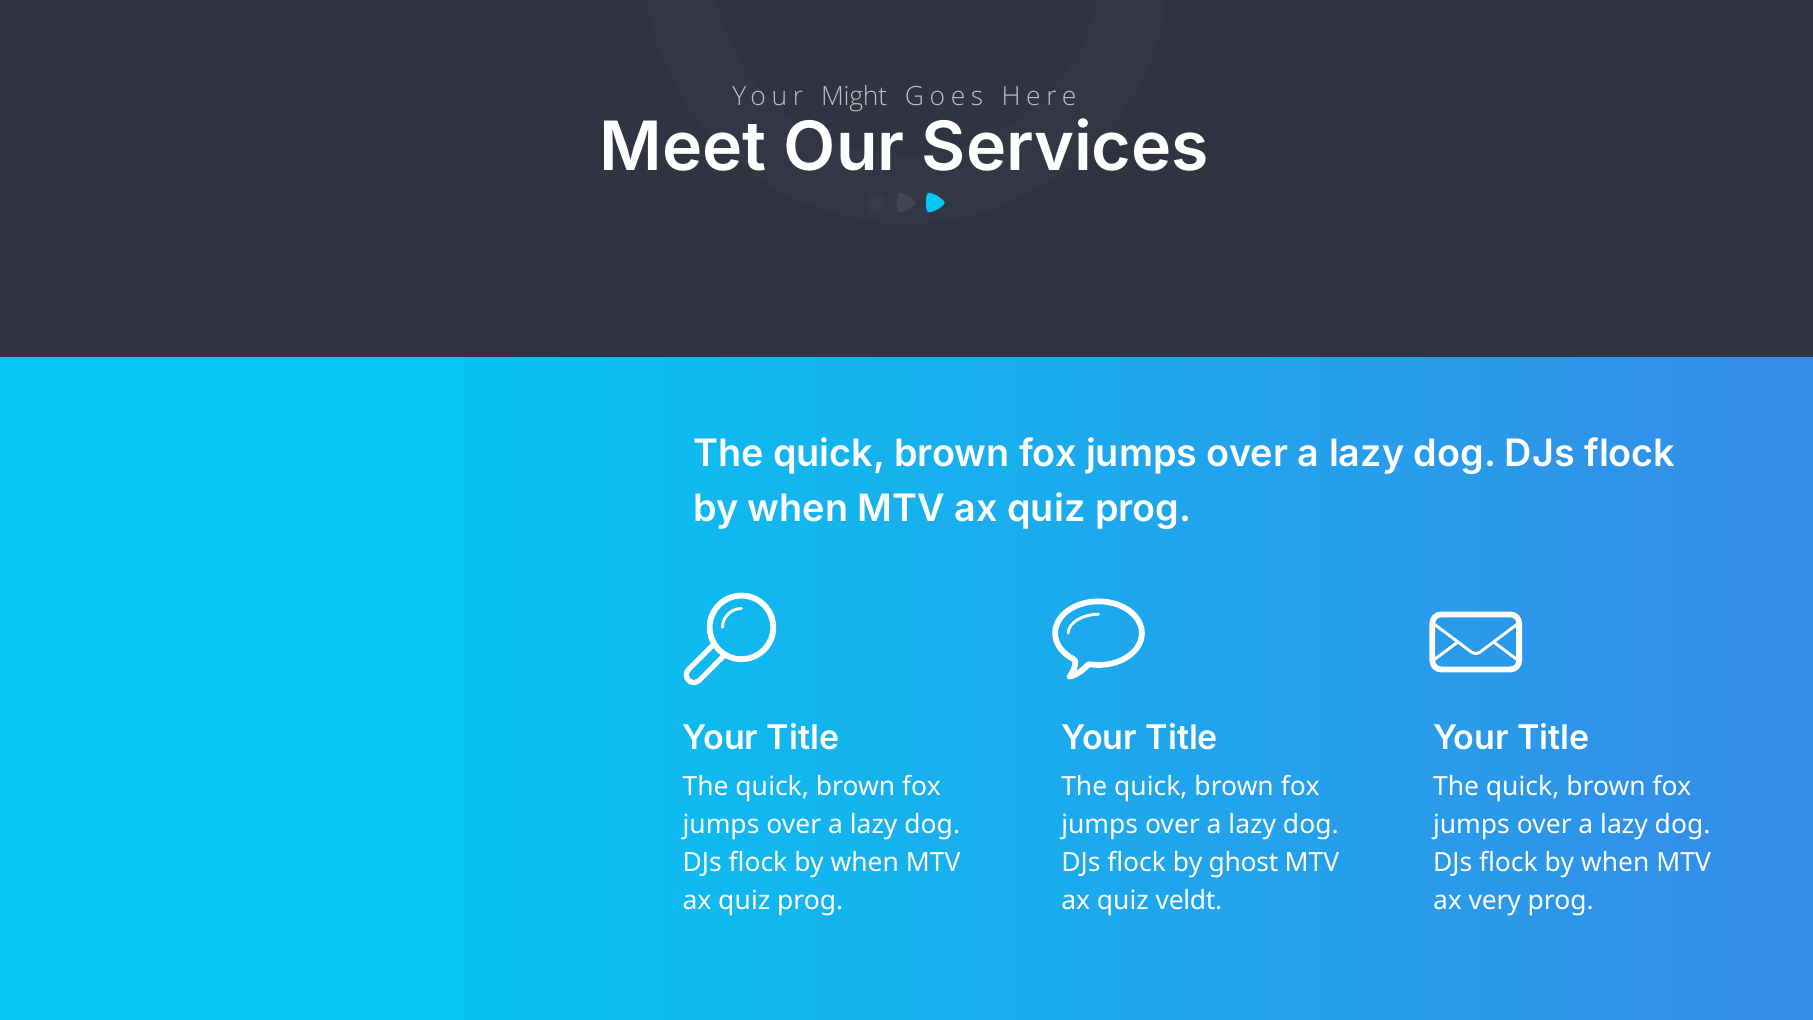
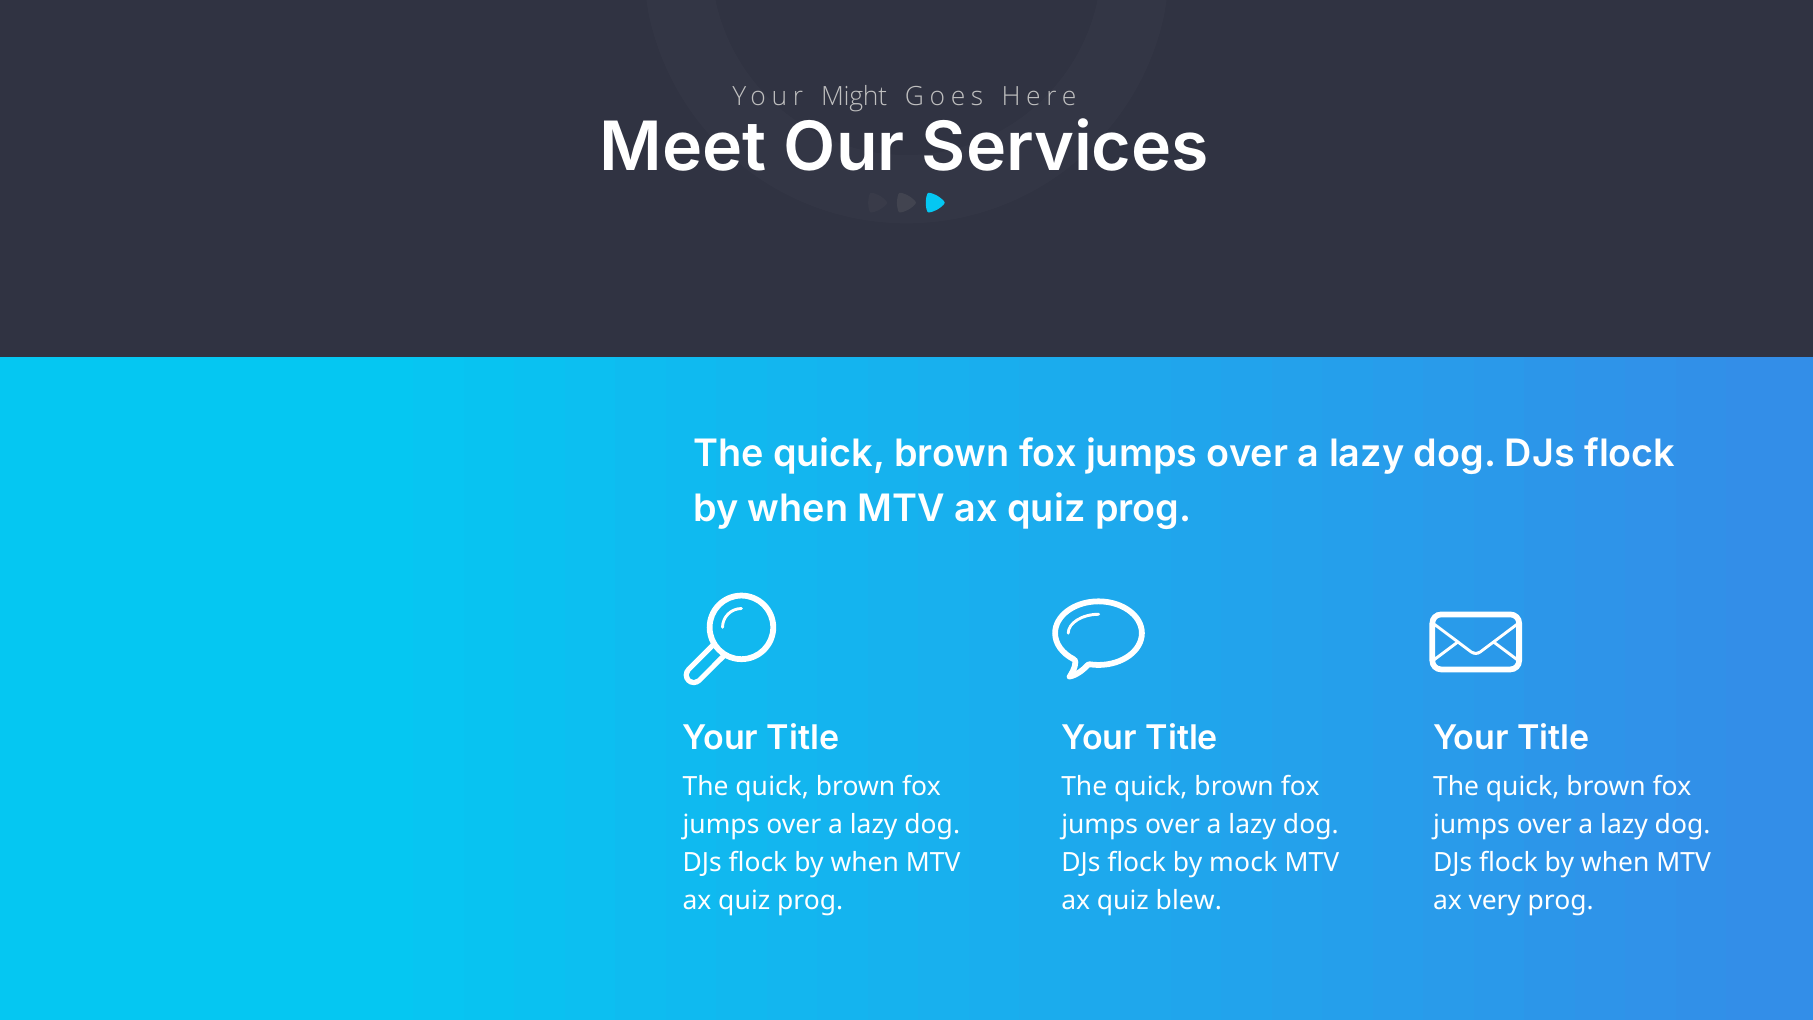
ghost: ghost -> mock (1243, 863)
veldt: veldt -> blew (1189, 901)
